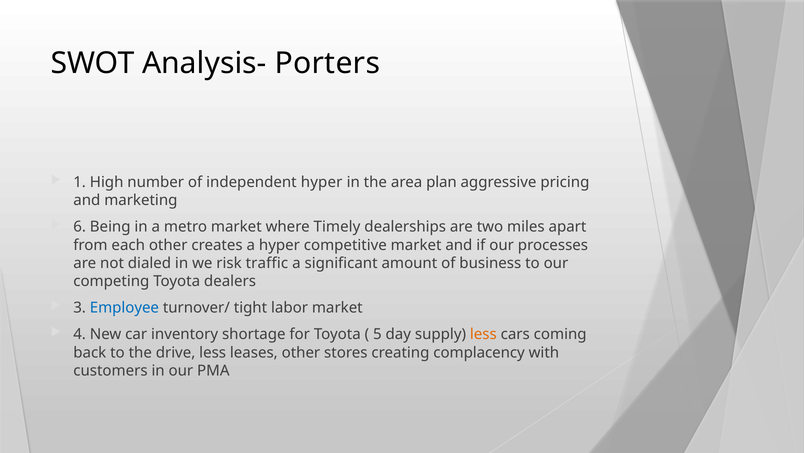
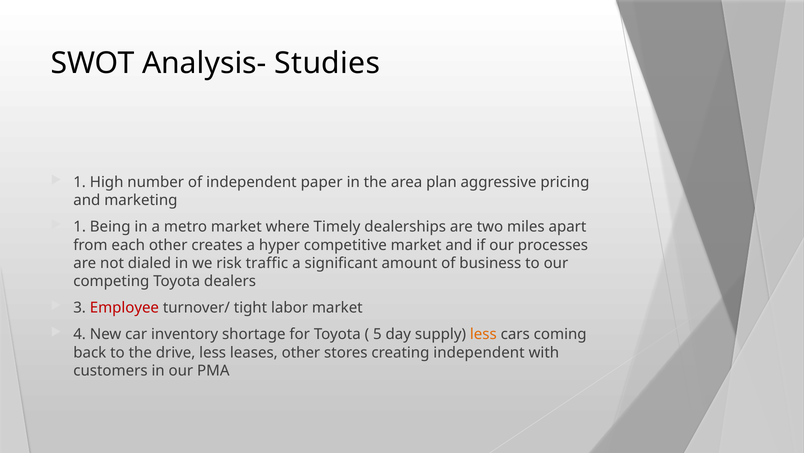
Porters: Porters -> Studies (327, 63)
independent hyper: hyper -> paper (322, 182)
6: 6 -> 1 (80, 227)
Employee colour: blue -> red (124, 307)
creating complacency: complacency -> independent (479, 352)
